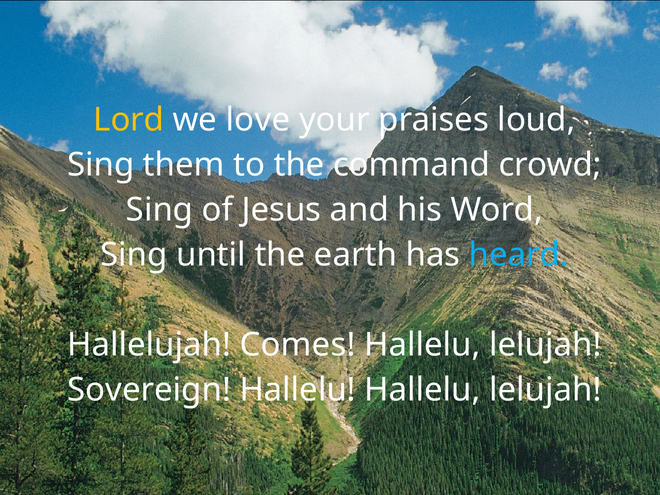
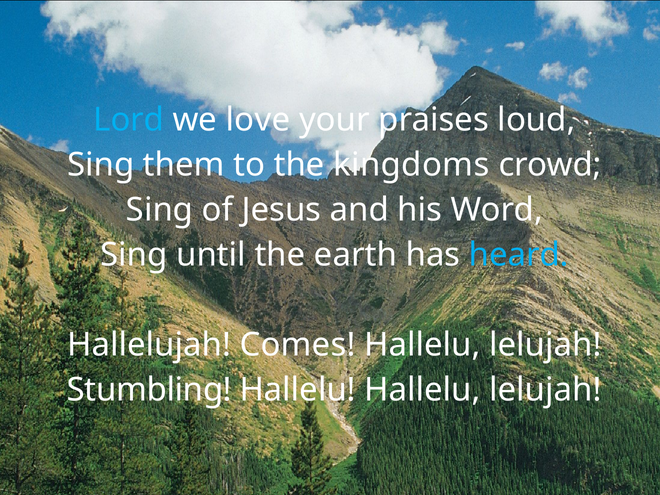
Lord colour: yellow -> light blue (129, 120)
command: command -> kingdoms (411, 165)
Sovereign: Sovereign -> Stumbling (149, 390)
